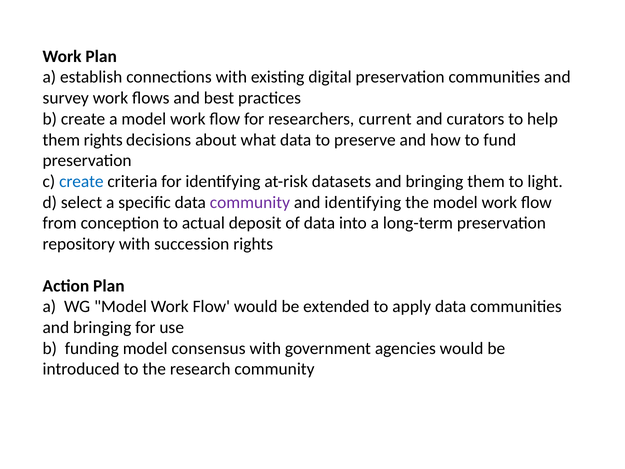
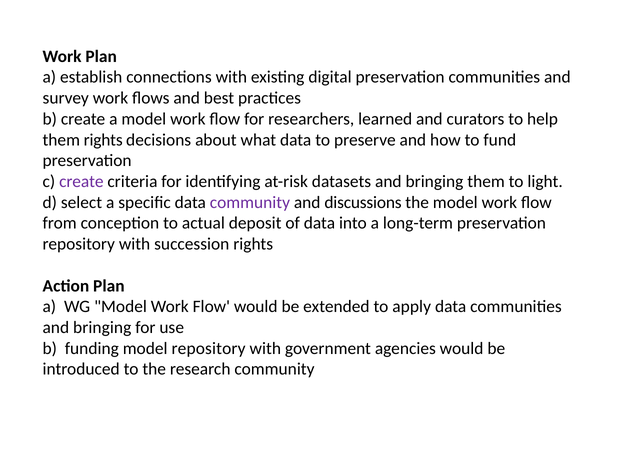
current: current -> learned (385, 119)
create colour: blue -> purple (81, 181)
and identifying: identifying -> discussions (363, 202)
model consensus: consensus -> repository (209, 348)
